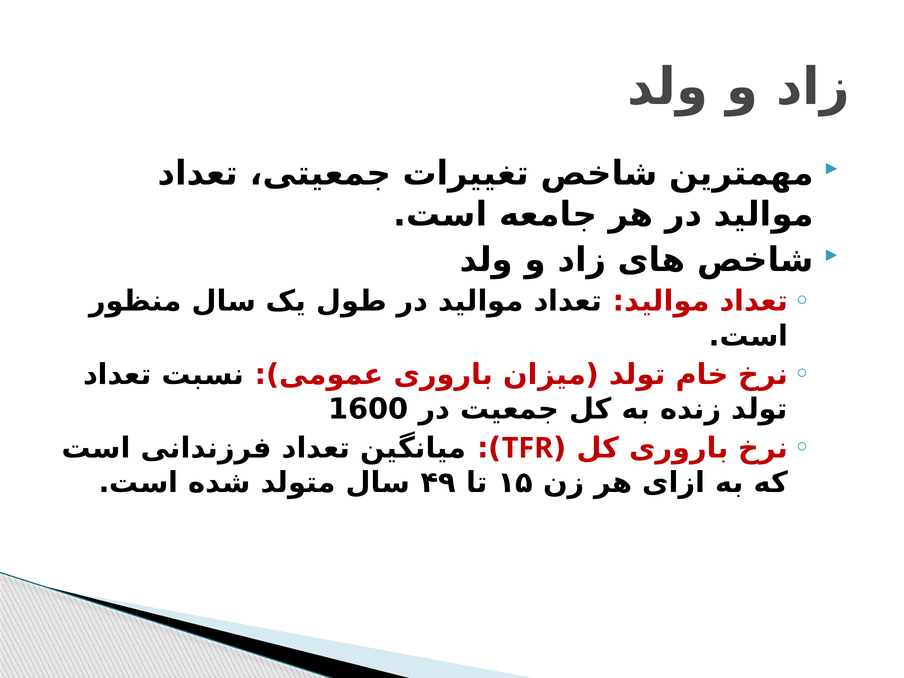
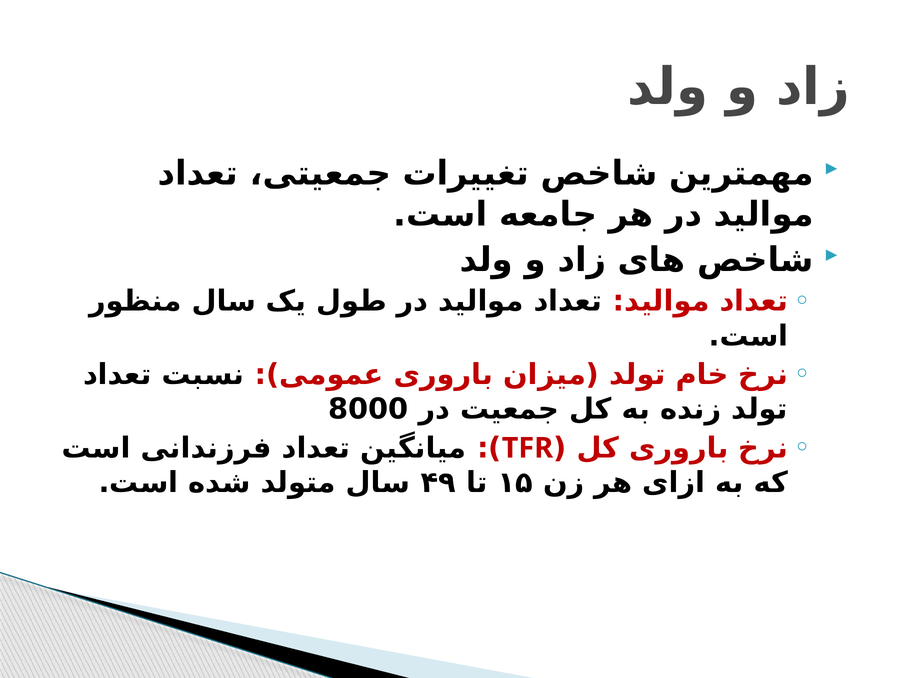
1600: 1600 -> 8000 (368, 409)
